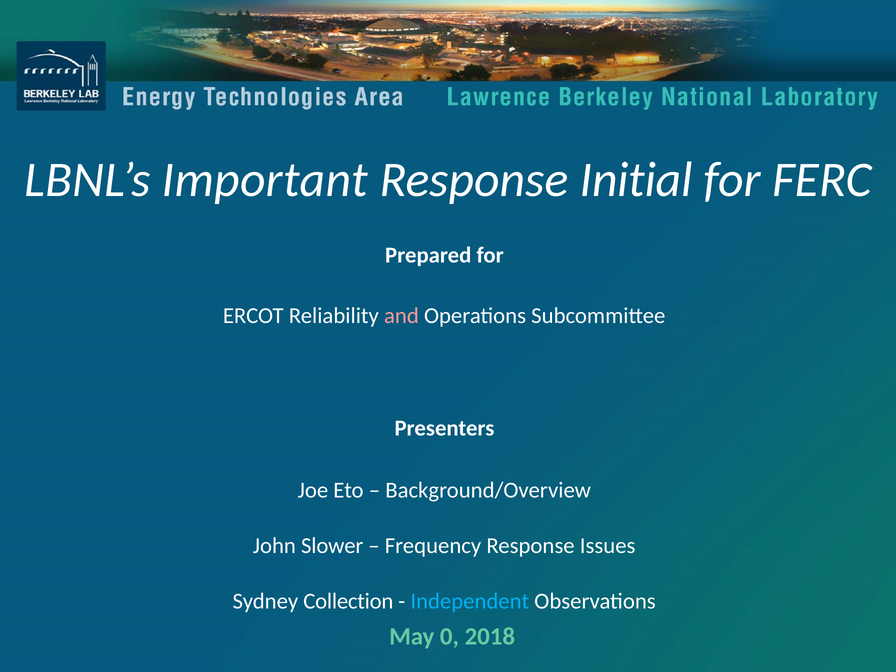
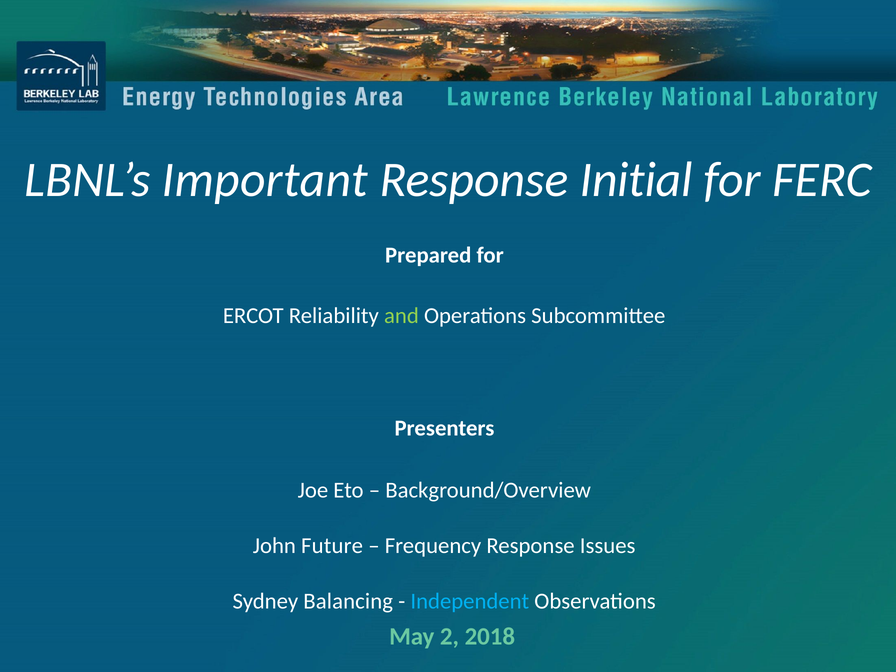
and colour: pink -> light green (401, 316)
Slower: Slower -> Future (332, 546)
Collection: Collection -> Balancing (348, 601)
0: 0 -> 2 (449, 636)
